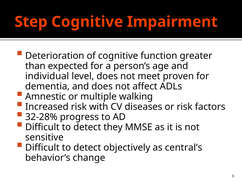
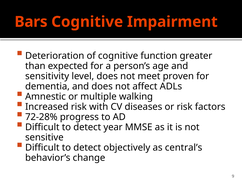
Step: Step -> Bars (31, 22)
individual: individual -> sensitivity (47, 76)
32-28%: 32-28% -> 72-28% (41, 117)
they: they -> year (113, 127)
